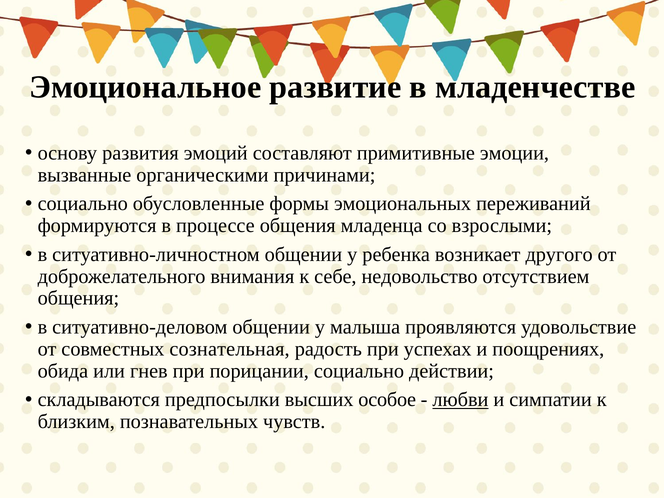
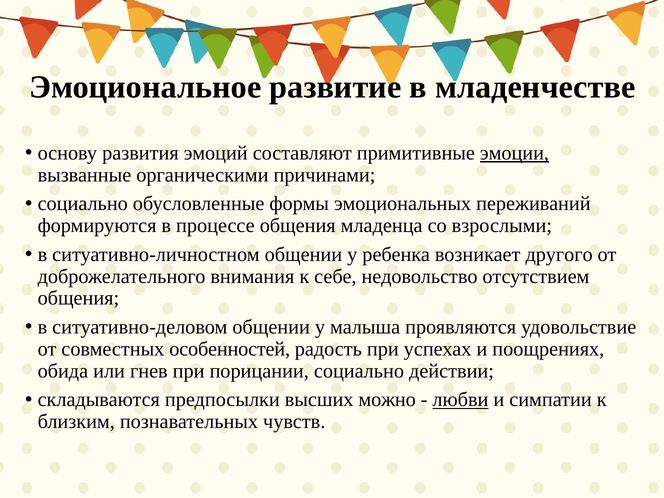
эмоции underline: none -> present (515, 153)
сознательная: сознательная -> особенностей (230, 349)
особое: особое -> можно (387, 400)
